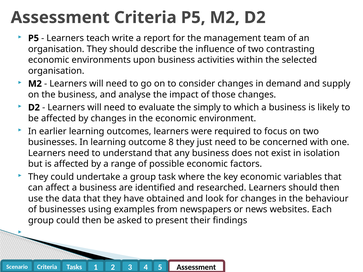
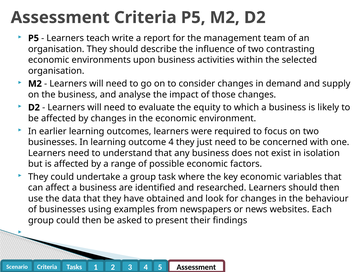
simply: simply -> equity (207, 108)
outcome 8: 8 -> 4 (171, 142)
